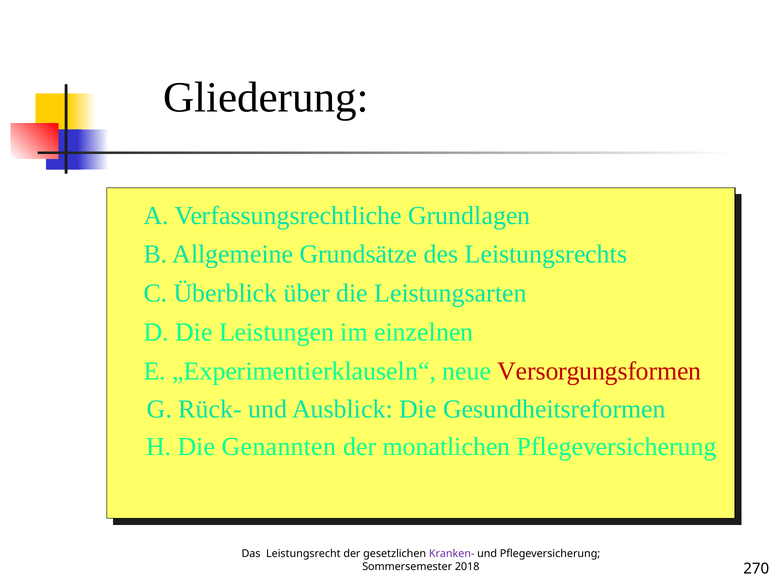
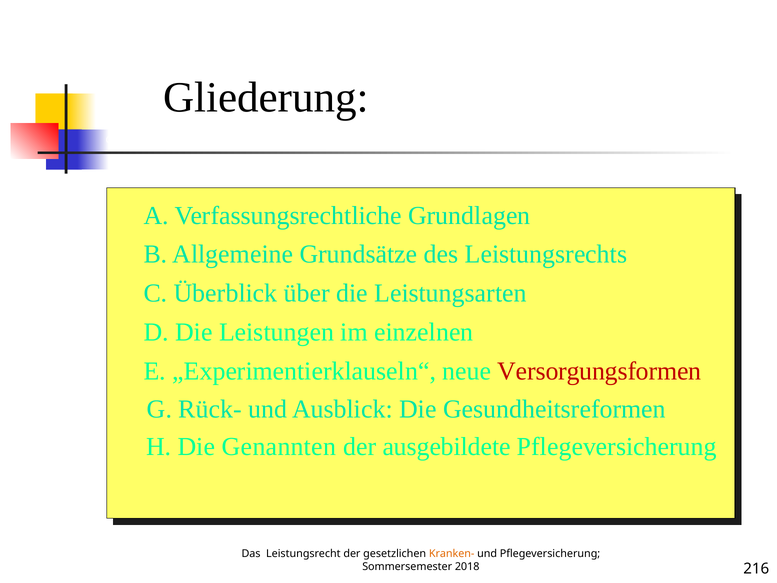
monatlichen: monatlichen -> ausgebildete (447, 446)
Kranken- colour: purple -> orange (452, 554)
270: 270 -> 216 (756, 568)
